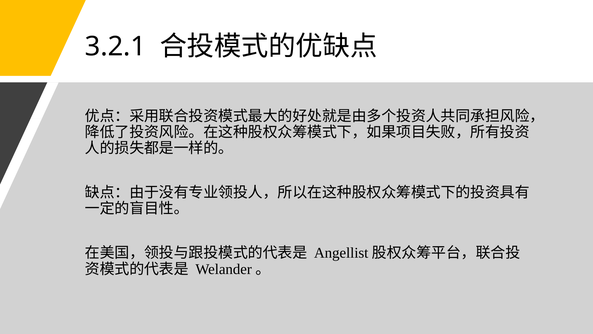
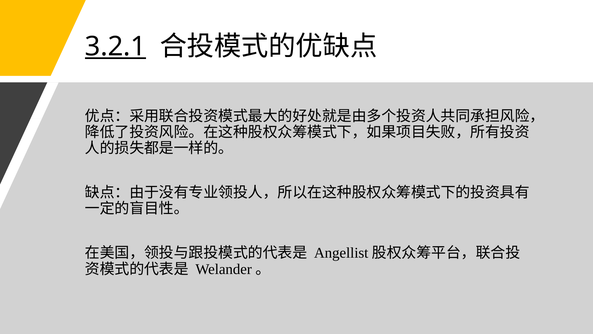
3.2.1 underline: none -> present (115, 47)
